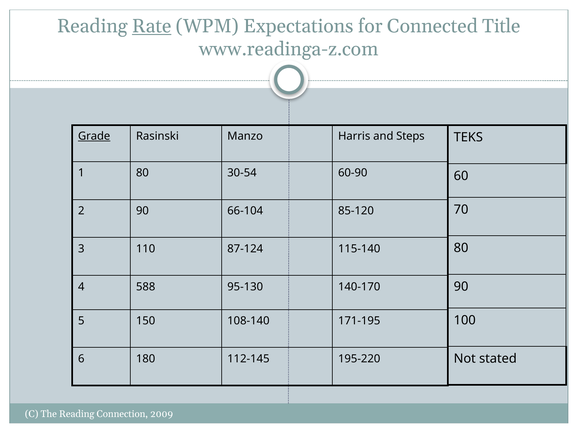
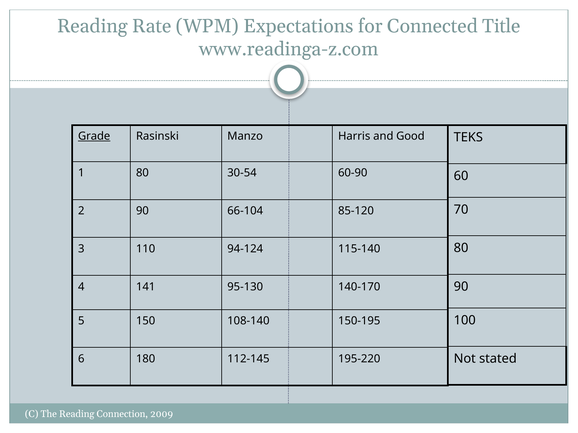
Rate underline: present -> none (152, 26)
Steps: Steps -> Good (410, 136)
87-124: 87-124 -> 94-124 (245, 249)
588: 588 -> 141 (146, 287)
171-195: 171-195 -> 150-195 (359, 321)
